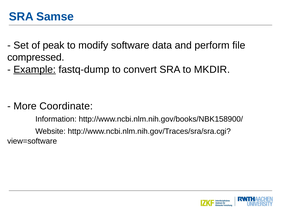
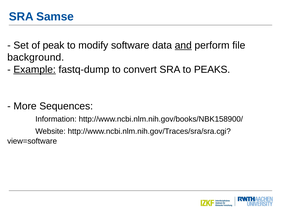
and underline: none -> present (183, 45)
compressed: compressed -> background (36, 57)
MKDIR: MKDIR -> PEAKS (212, 70)
Coordinate: Coordinate -> Sequences (66, 106)
